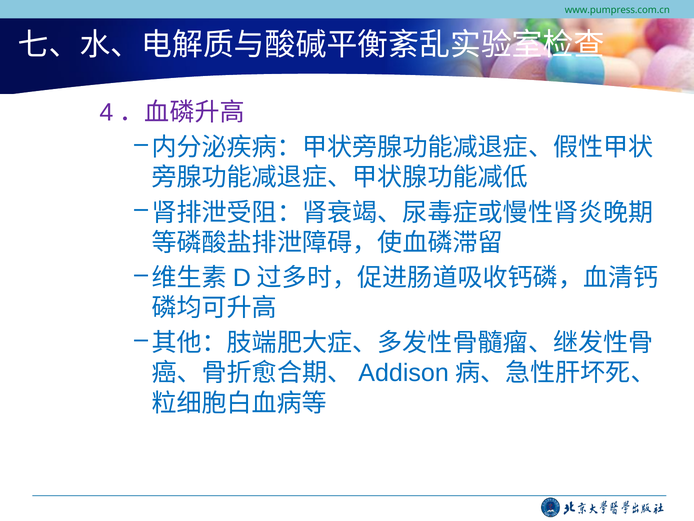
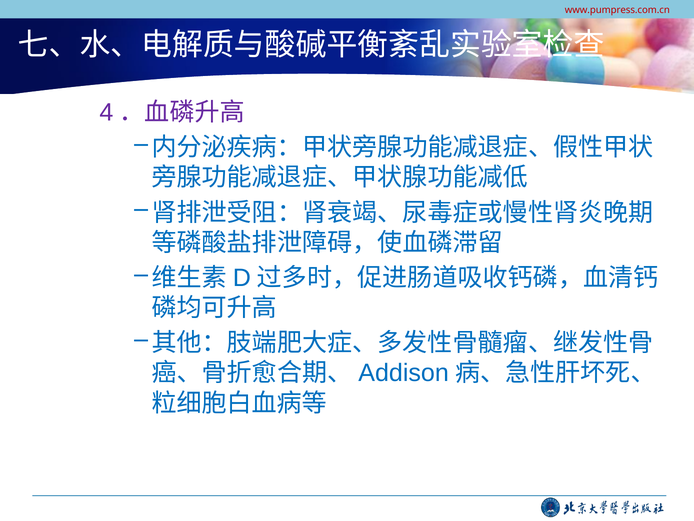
www.pumpress.com.cn colour: green -> red (617, 10)
